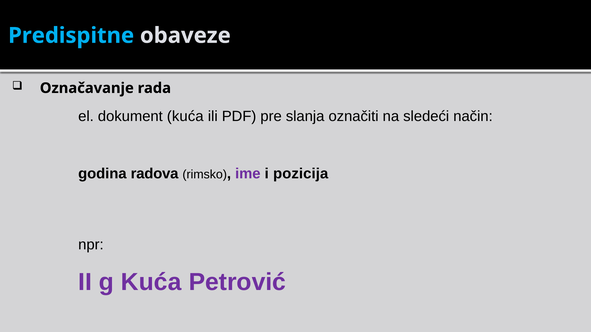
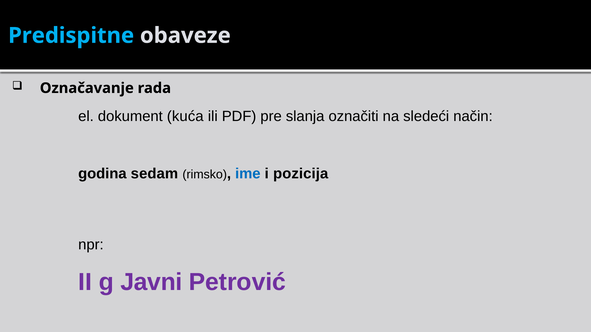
radova: radova -> sedam (154, 174)
ime colour: purple -> blue (248, 174)
g Kuća: Kuća -> Javni (151, 282)
